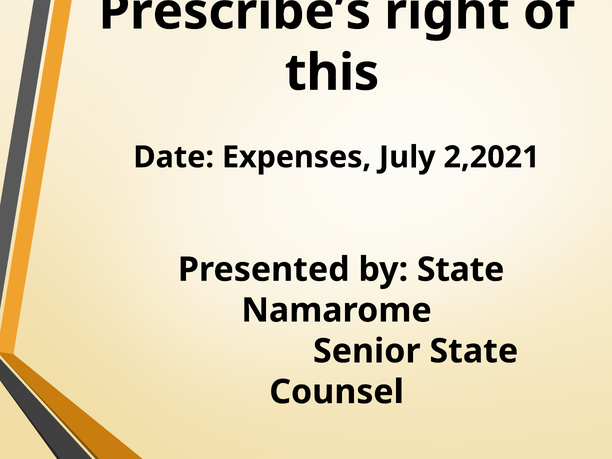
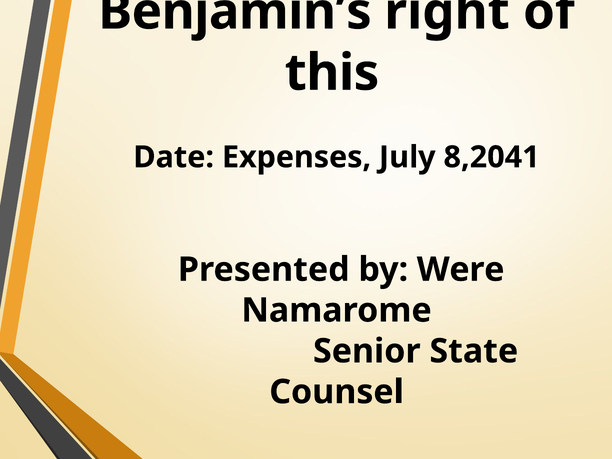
Prescribe’s: Prescribe’s -> Benjamin’s (235, 12)
2,2021: 2,2021 -> 8,2041 (492, 157)
by State: State -> Were (461, 270)
